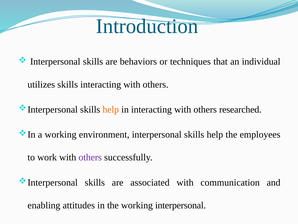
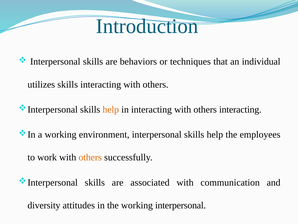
others researched: researched -> interacting (240, 109)
others colour: purple -> orange (90, 157)
enabling: enabling -> diversity (44, 205)
